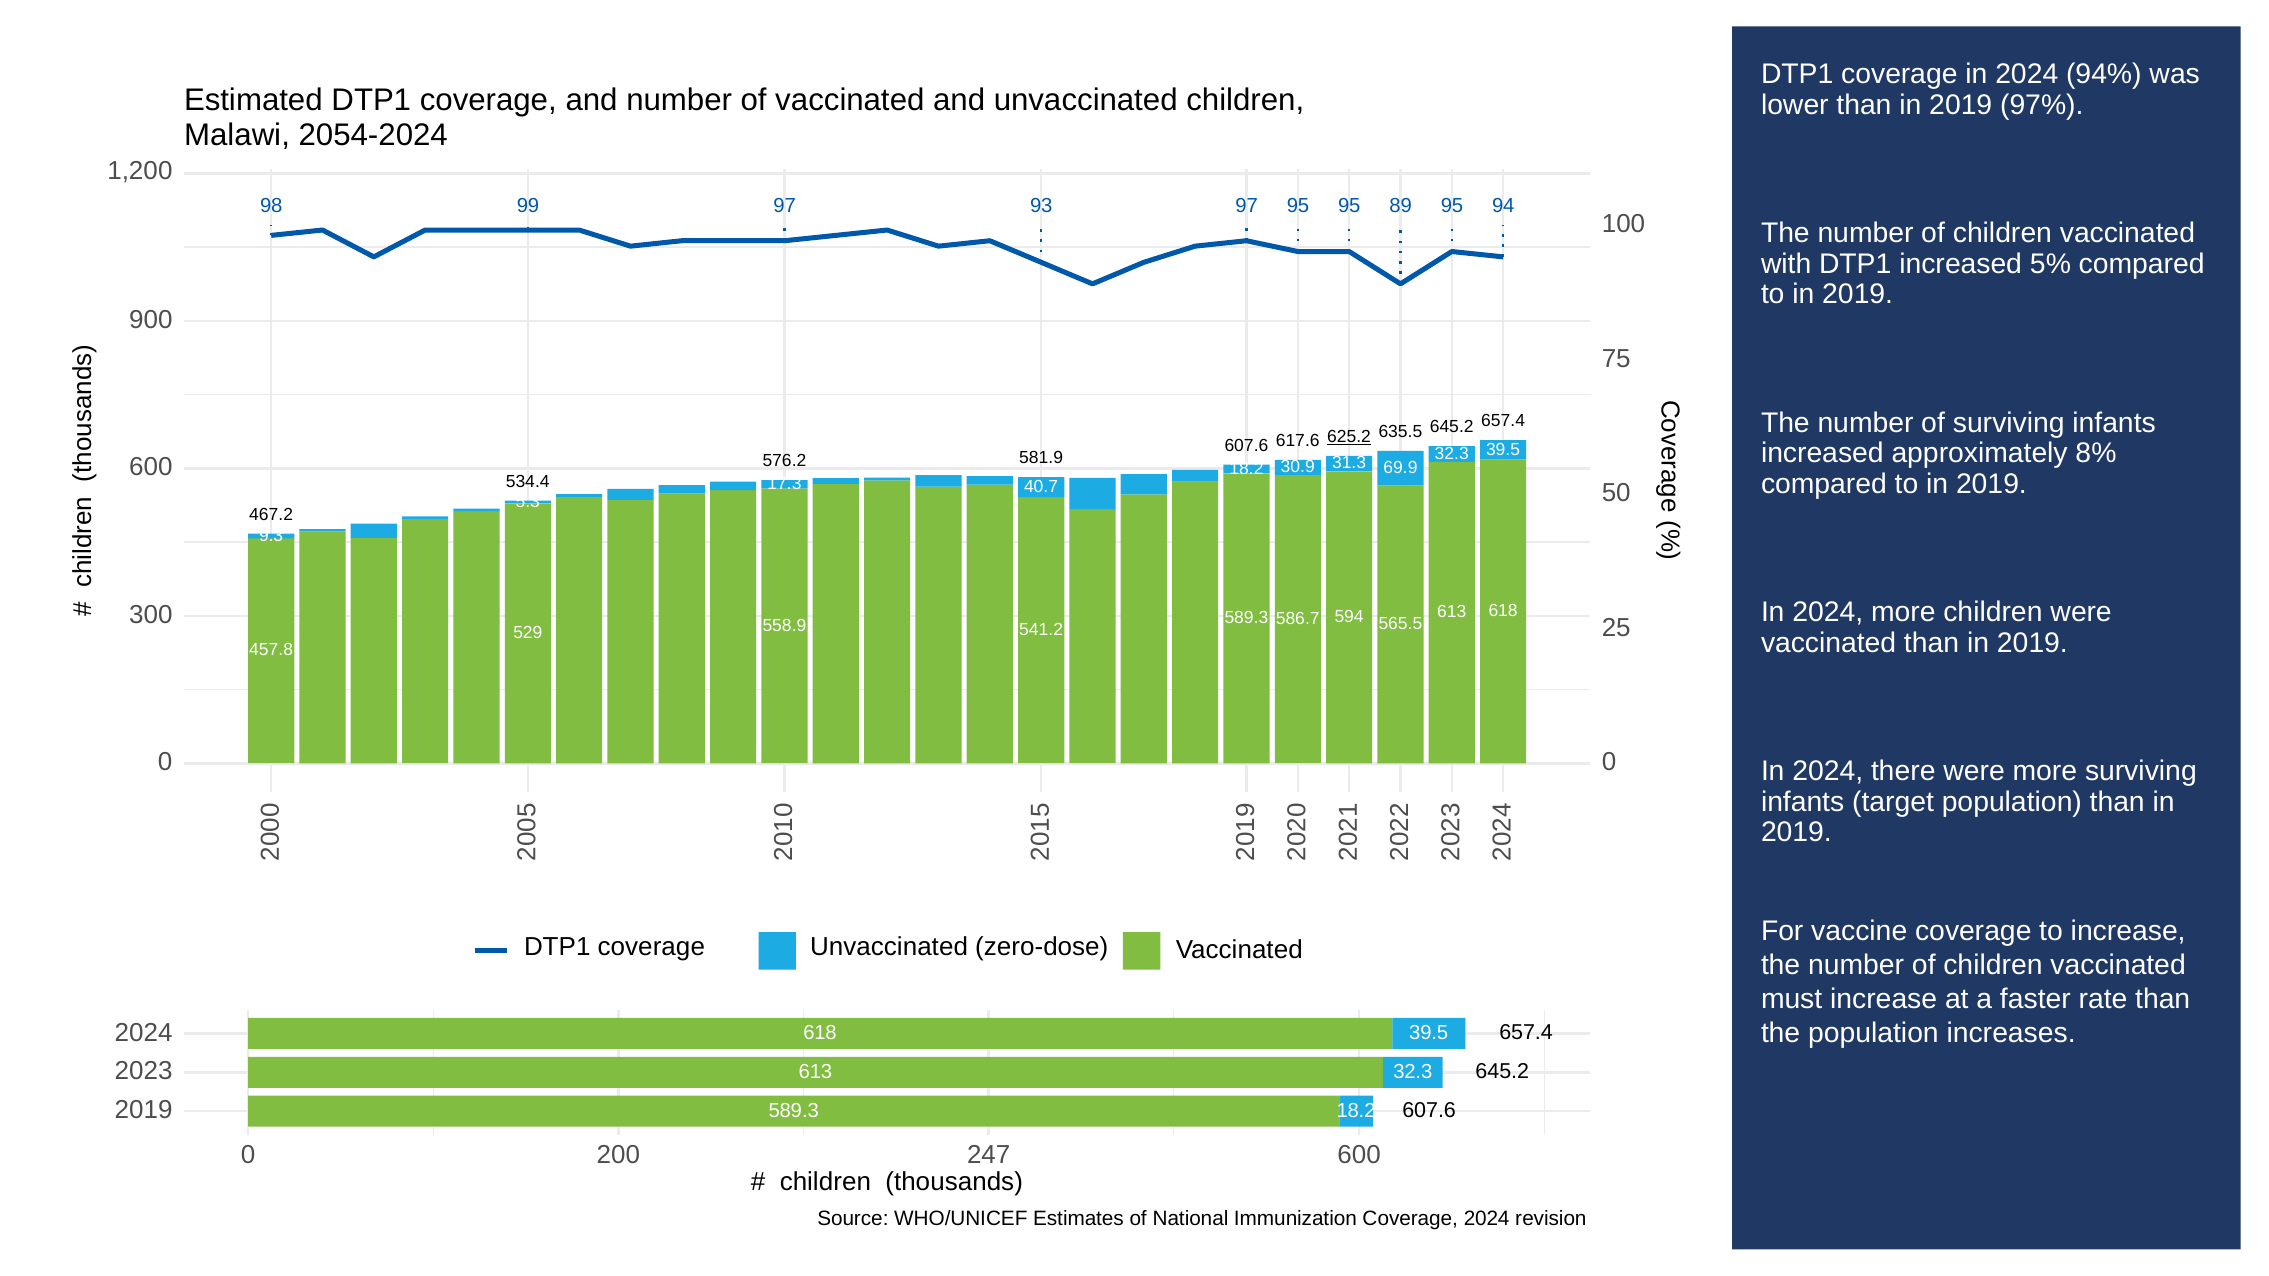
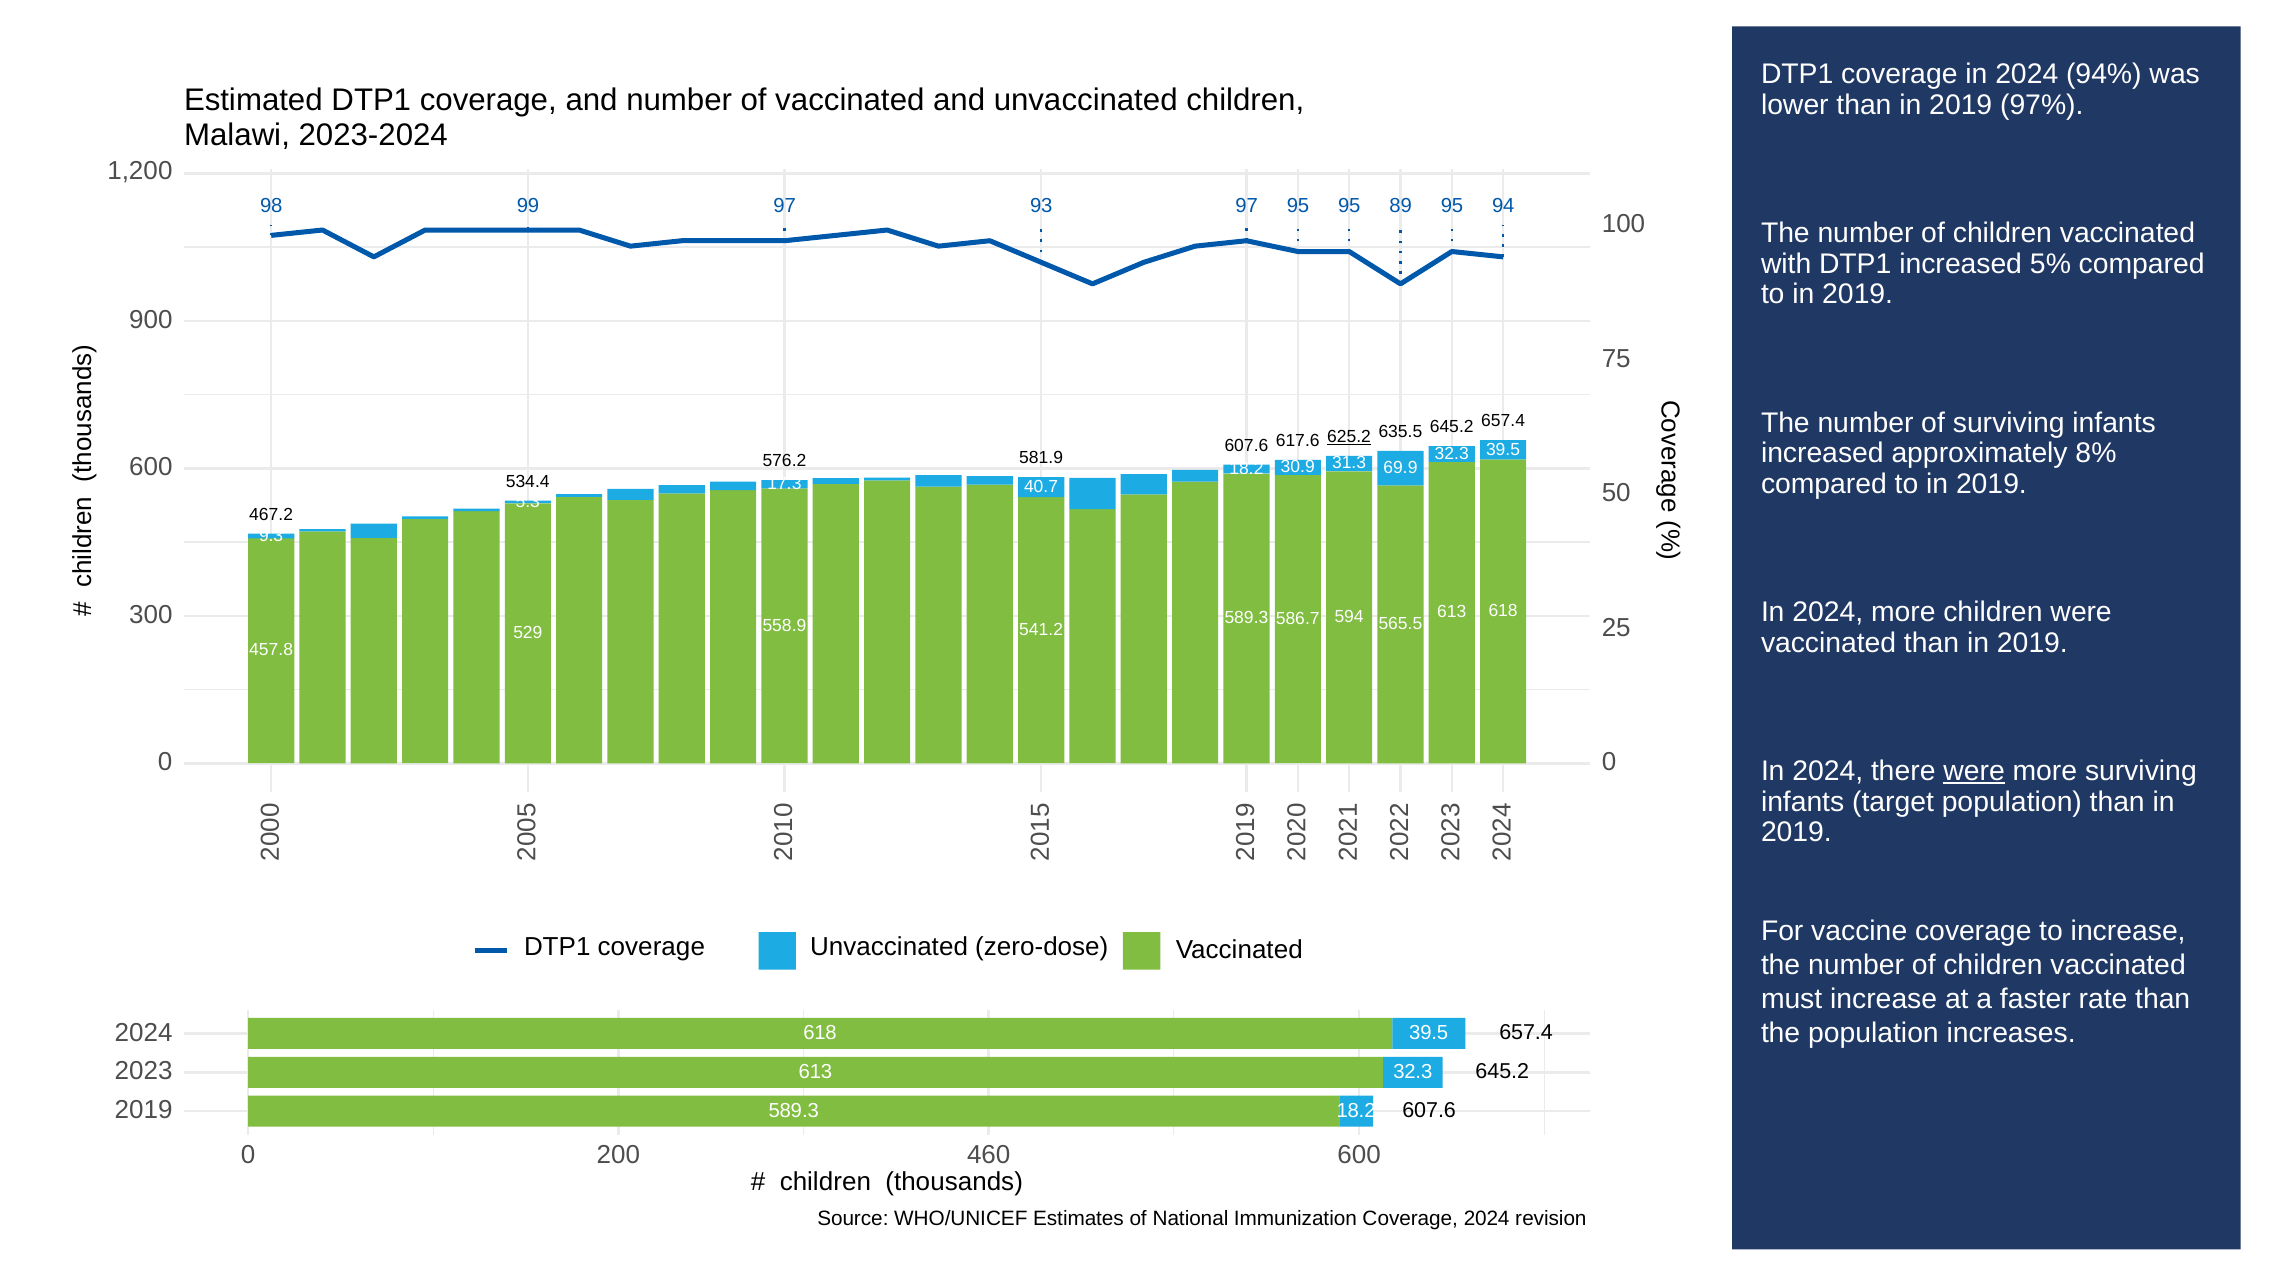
2054-2024: 2054-2024 -> 2023-2024 (373, 136)
were underline: none -> present (1974, 771)
247: 247 -> 460 (989, 1155)
